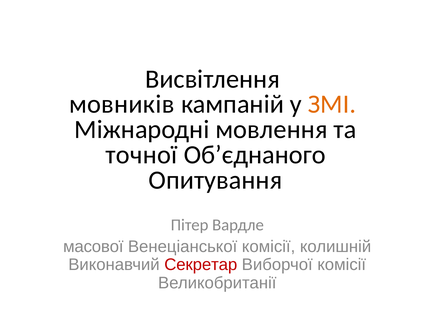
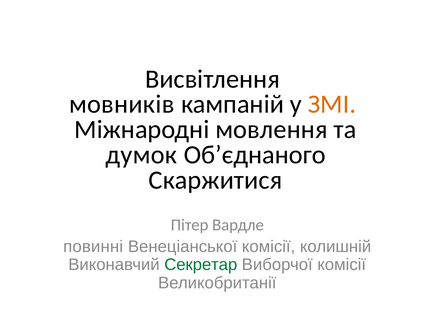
точної: точної -> думок (141, 155)
Опитування: Опитування -> Скаржитися (215, 180)
масової: масової -> повинні (93, 247)
Секретар colour: red -> green (201, 265)
